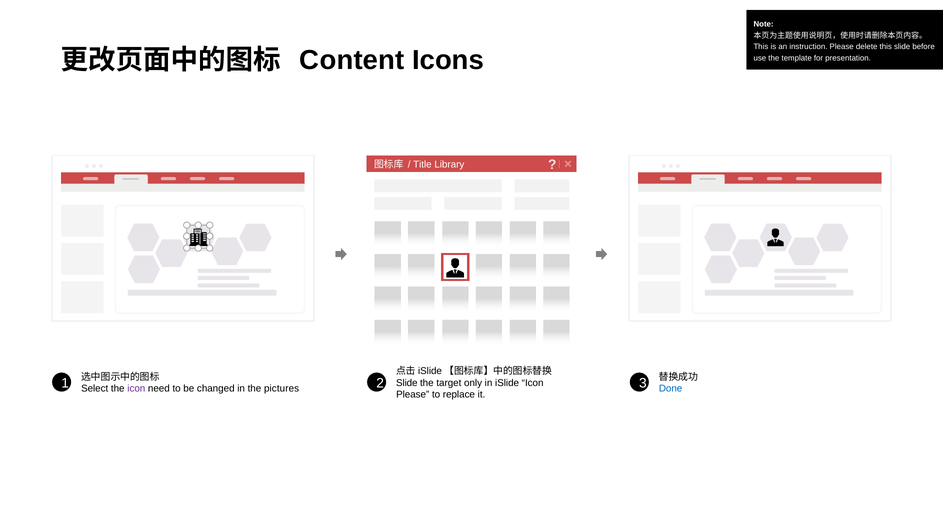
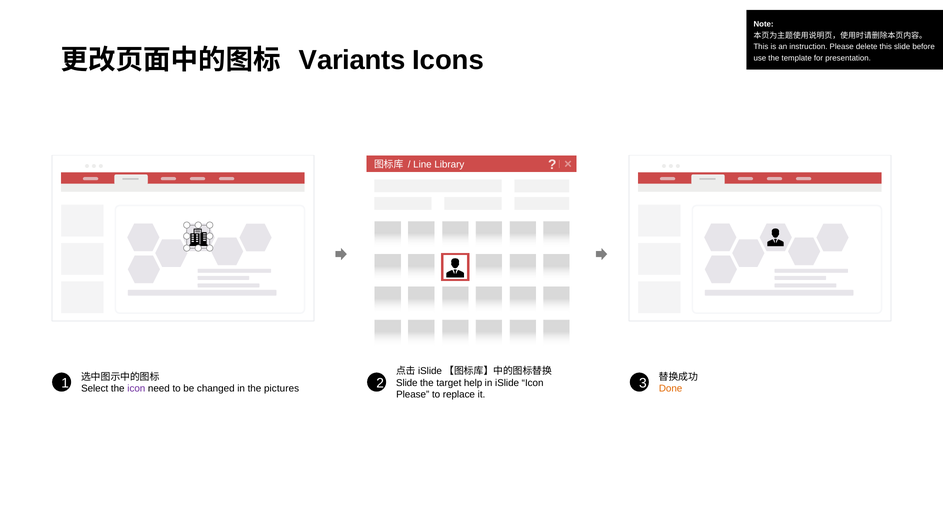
Content: Content -> Variants (352, 60)
Title: Title -> Line (422, 165)
only: only -> help (473, 383)
Done colour: blue -> orange (671, 389)
